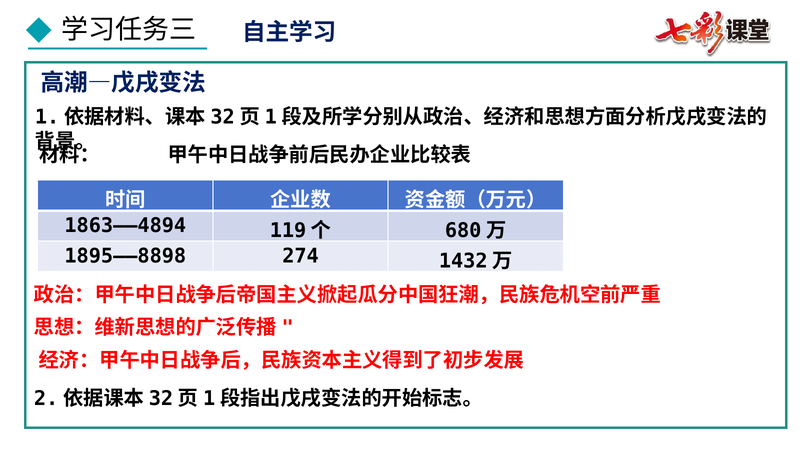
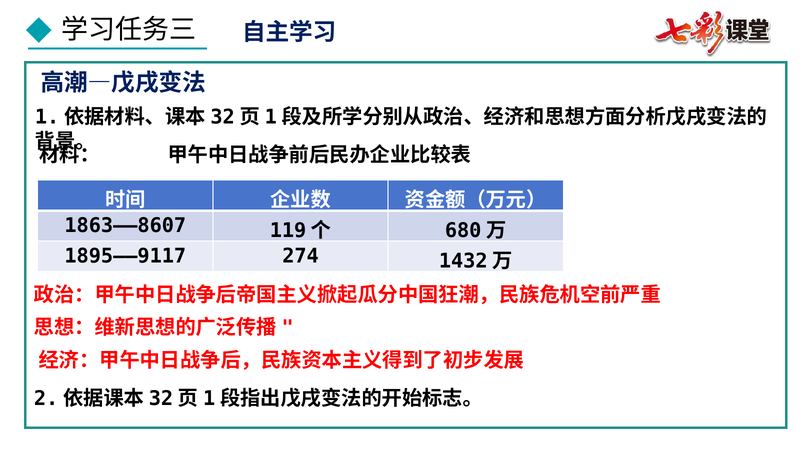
1863——4894: 1863——4894 -> 1863——8607 (125, 226)
1895——8898: 1895——8898 -> 1895——9117 (125, 256)
